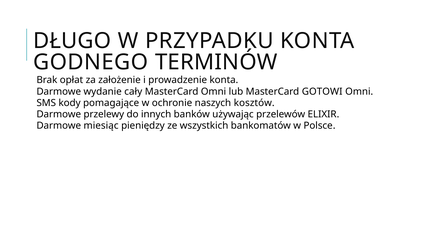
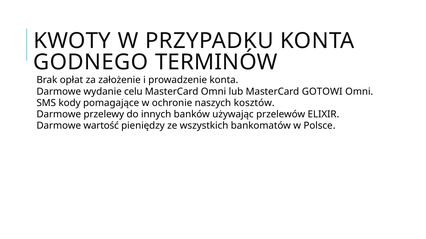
DŁUGO: DŁUGO -> KWOTY (72, 41)
cały: cały -> celu (133, 92)
miesiąc: miesiąc -> wartość (101, 126)
